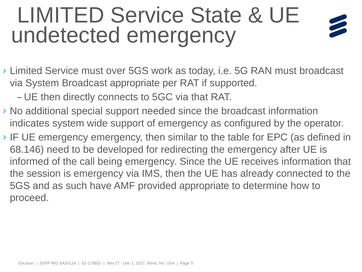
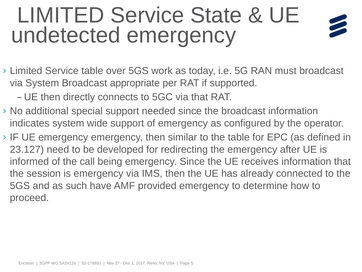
Service must: must -> table (92, 71)
68.146: 68.146 -> 23.127 (27, 149)
provided appropriate: appropriate -> emergency (204, 185)
